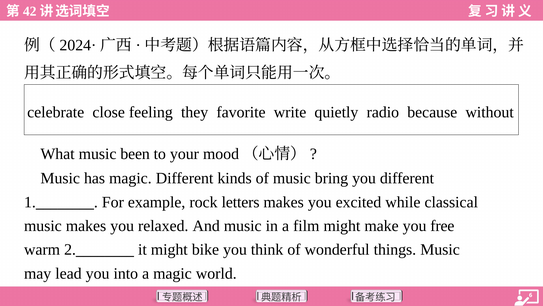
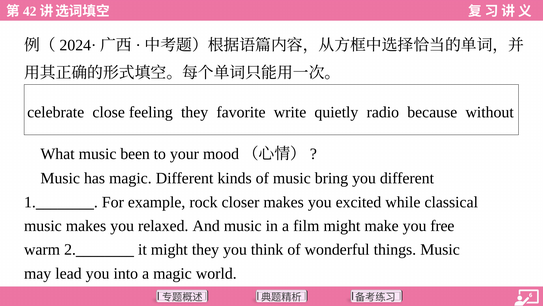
letters: letters -> closer (241, 202)
might bike: bike -> they (205, 249)
